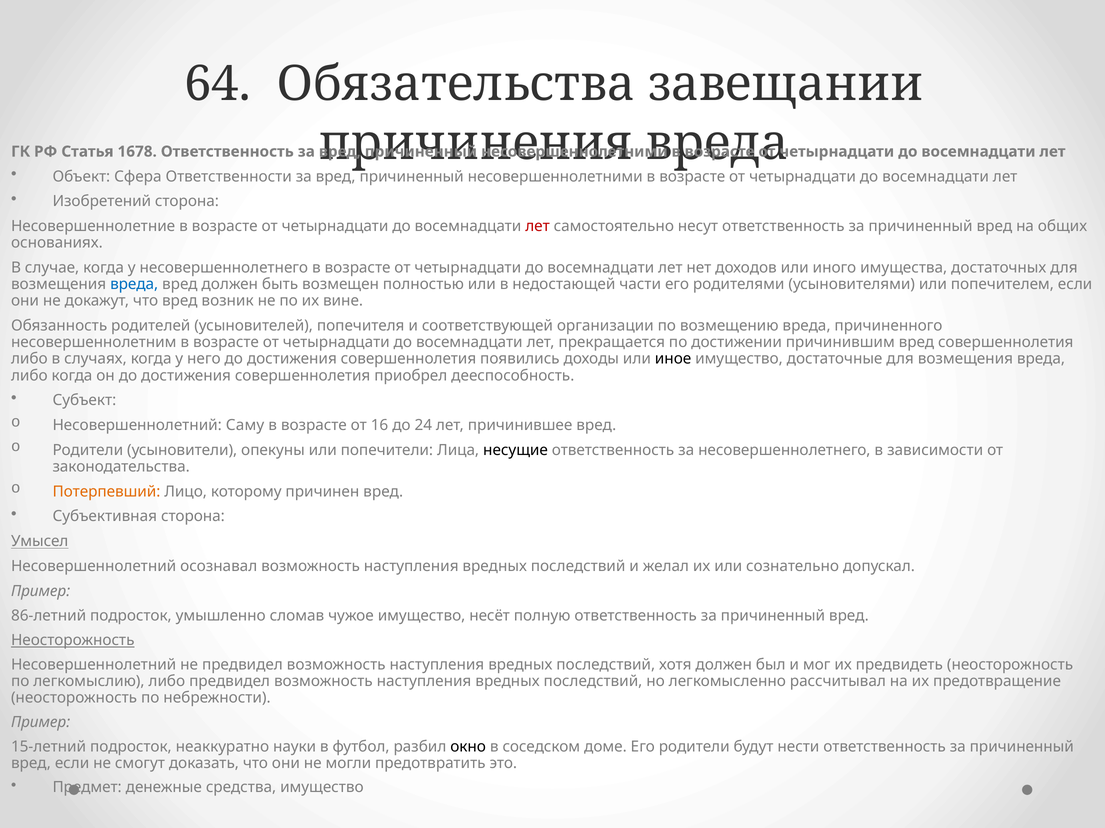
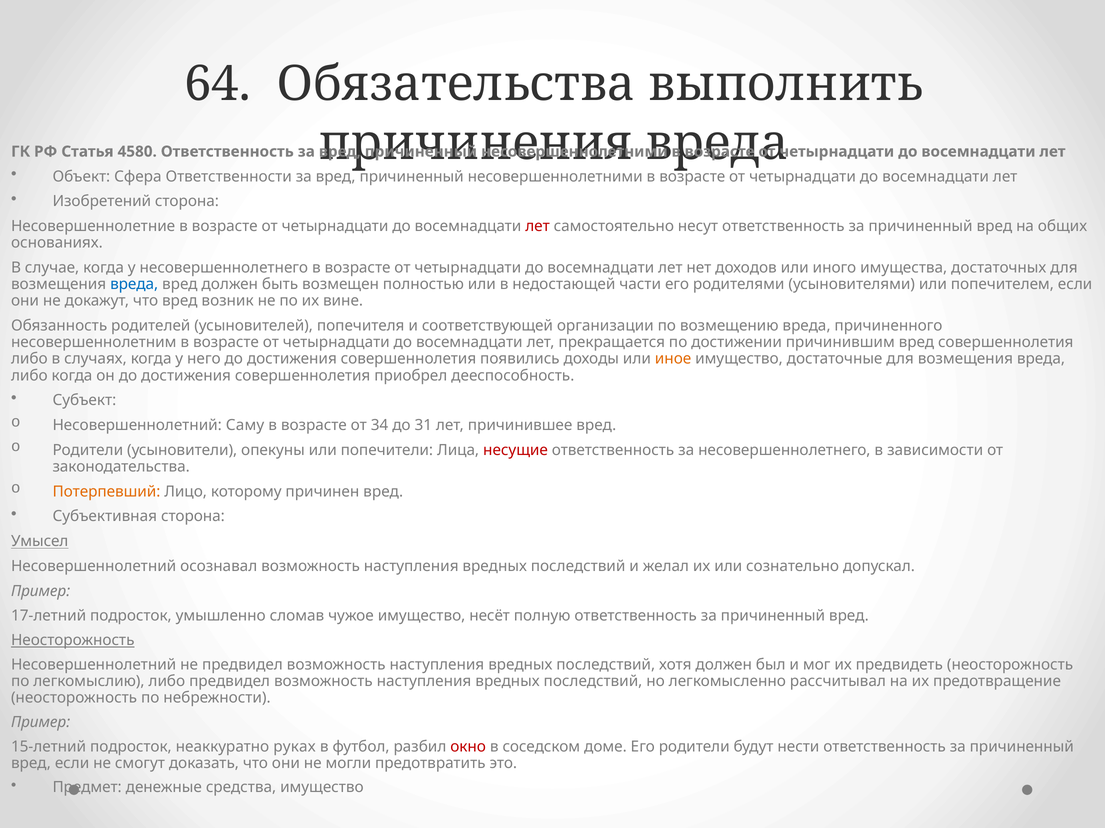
завещании: завещании -> выполнить (786, 84)
1678: 1678 -> 4580 (137, 152)
иное colour: black -> orange (673, 359)
16: 16 -> 34 (380, 426)
24: 24 -> 31 (423, 426)
несущие colour: black -> red (516, 451)
86-летний: 86-летний -> 17-летний (49, 616)
науки: науки -> руках (295, 747)
окно colour: black -> red (468, 747)
